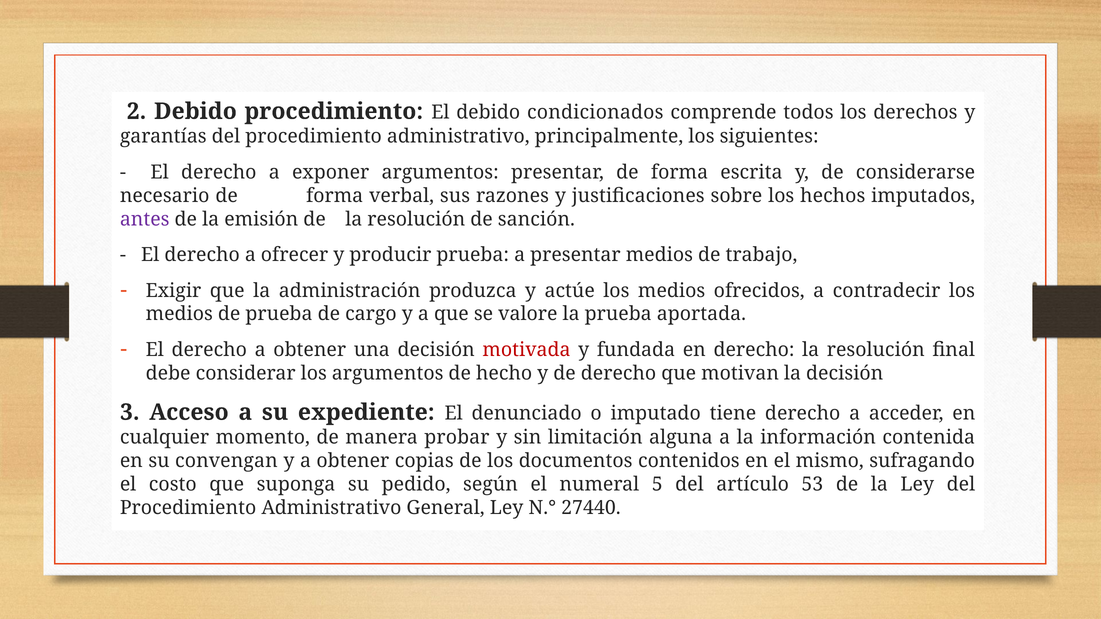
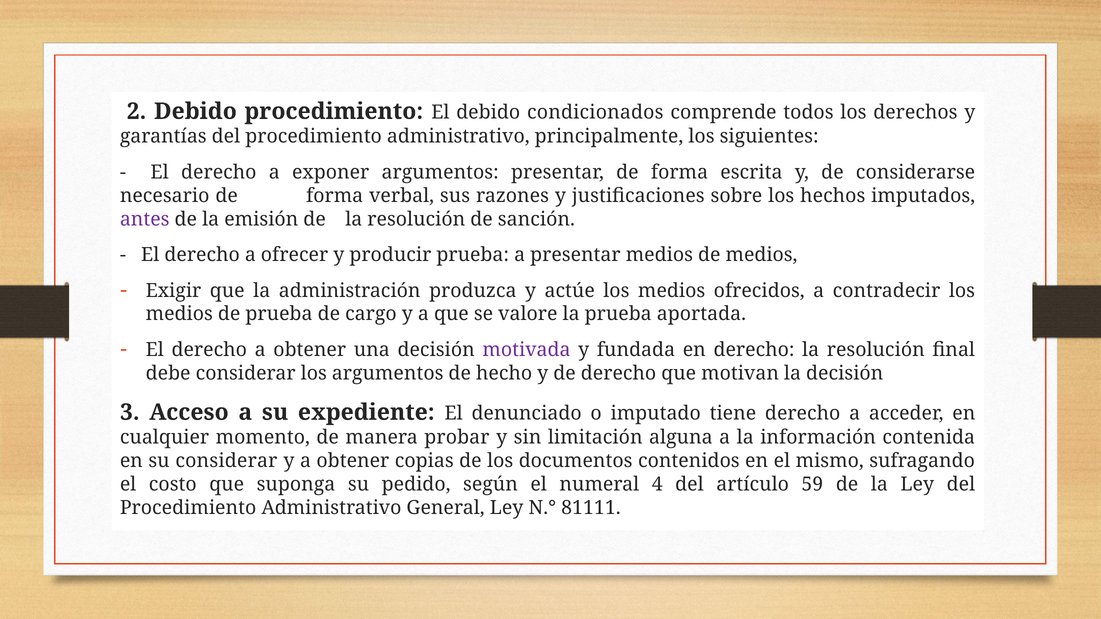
de trabajo: trabajo -> medios (762, 255)
motivada colour: red -> purple (526, 350)
su convengan: convengan -> considerar (226, 461)
5: 5 -> 4 (657, 484)
53: 53 -> 59 (812, 484)
27440: 27440 -> 81111 (591, 508)
